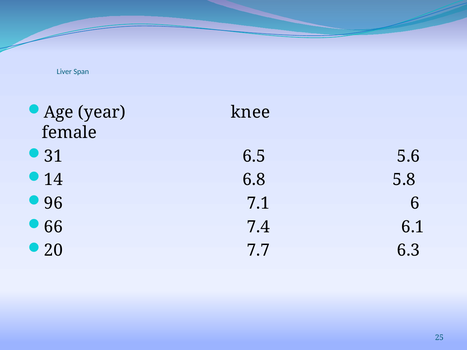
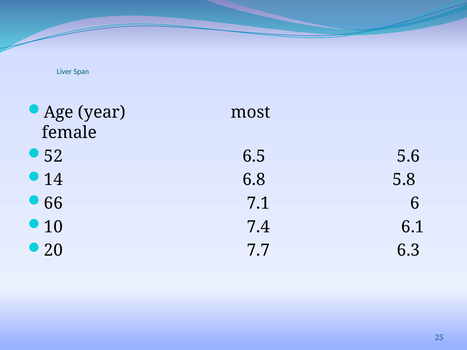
knee: knee -> most (251, 112)
31: 31 -> 52 (53, 156)
96: 96 -> 66 (53, 203)
66: 66 -> 10 (53, 227)
